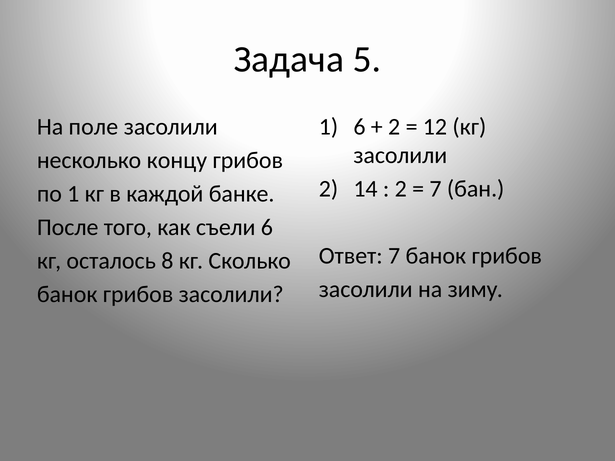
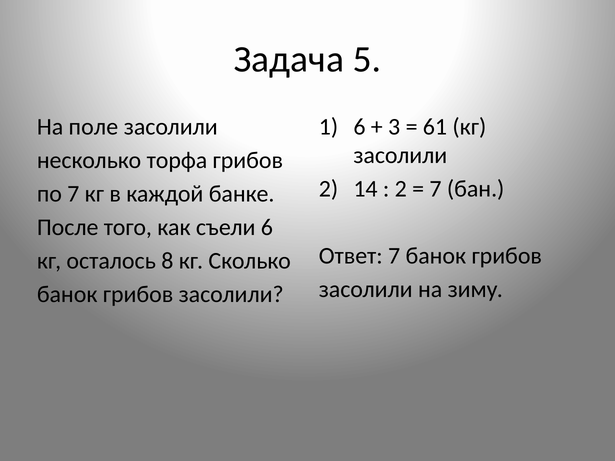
2: 2 -> 3 (394, 127)
12: 12 -> 61 (435, 127)
концу: концу -> торфа (177, 160)
по 1: 1 -> 7 (73, 194)
